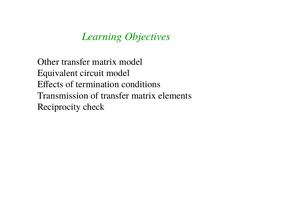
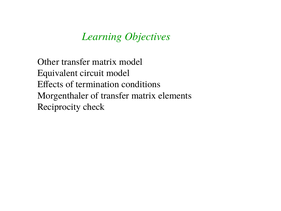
Transmission: Transmission -> Morgenthaler (63, 95)
